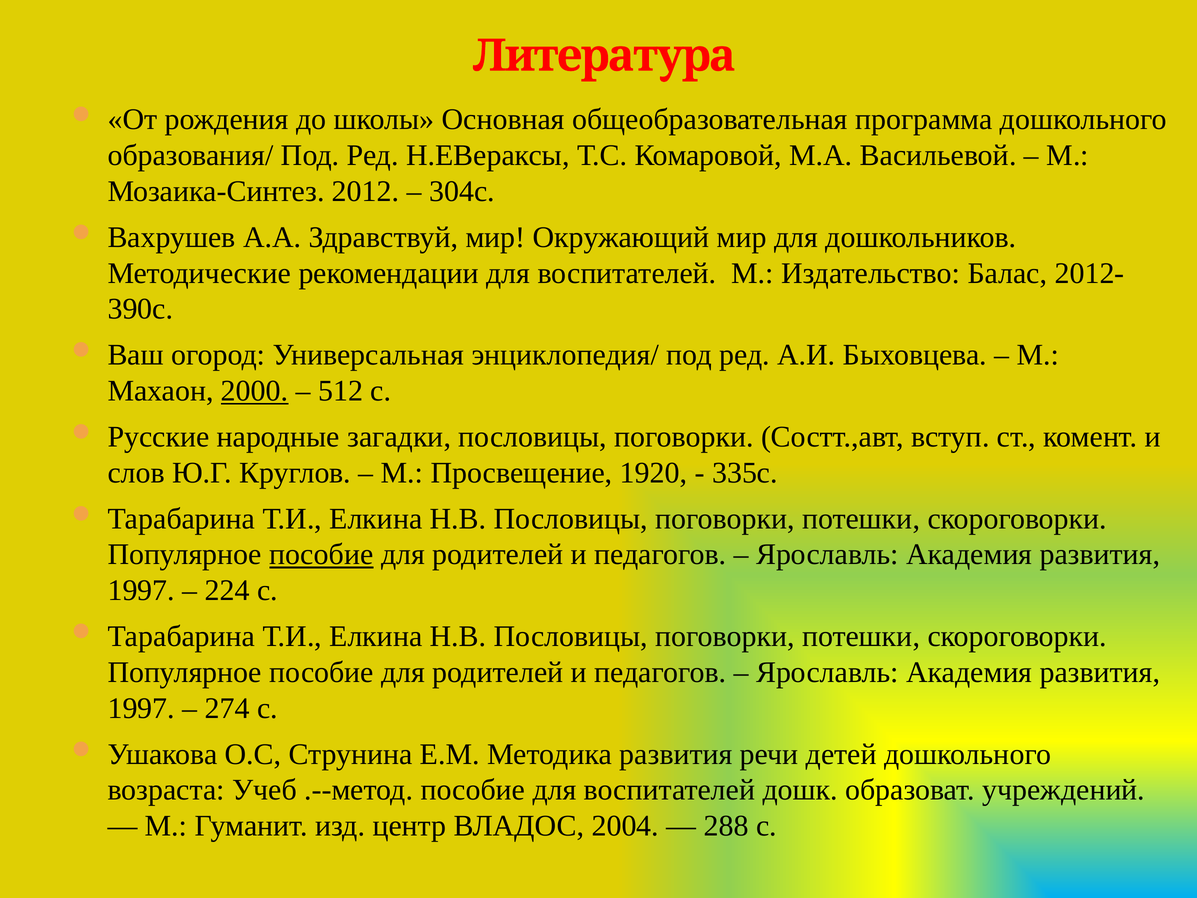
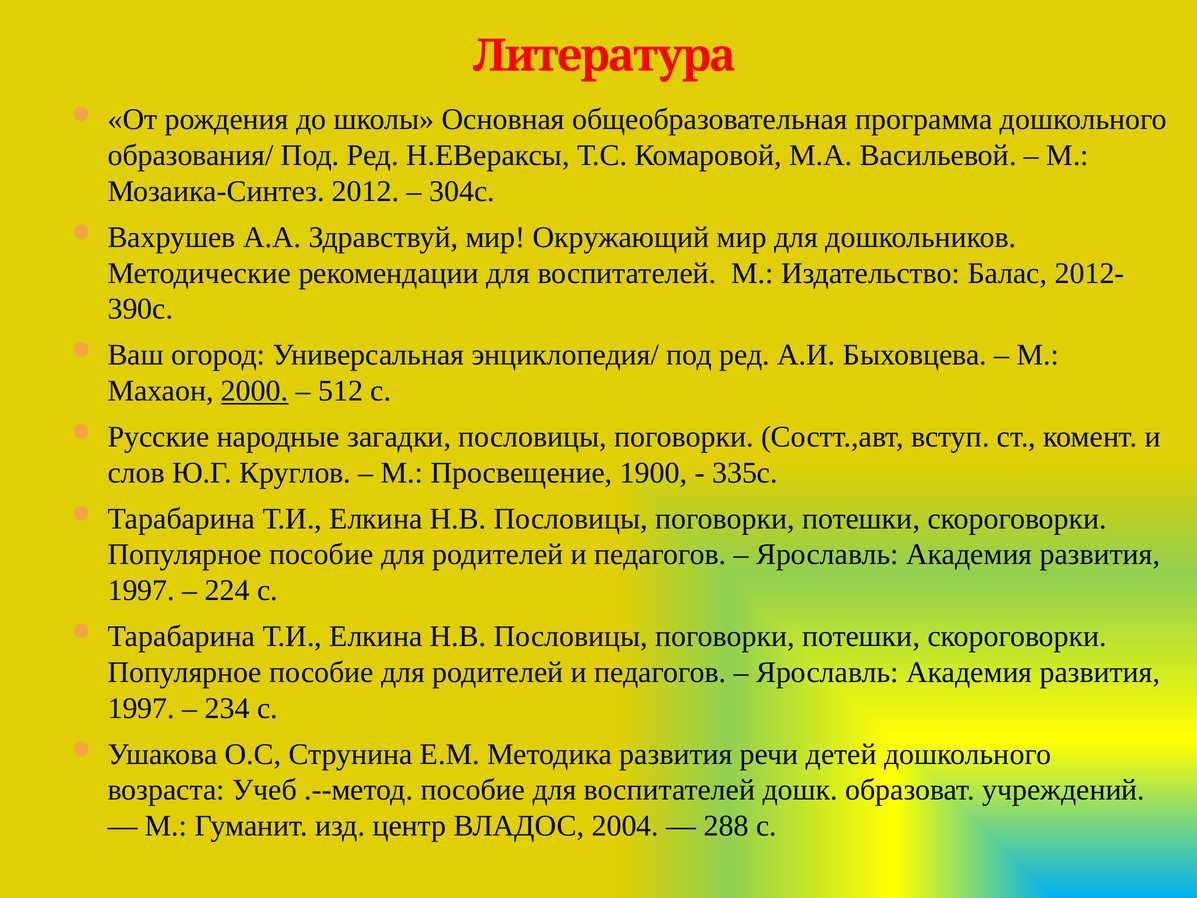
1920: 1920 -> 1900 (653, 473)
пособие underline: present -> none (321, 554)
274: 274 -> 234 (227, 708)
